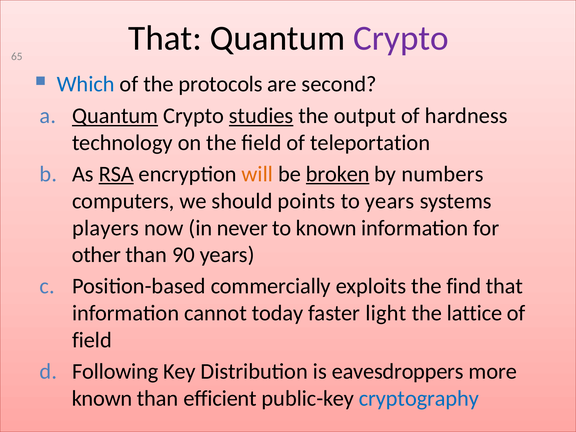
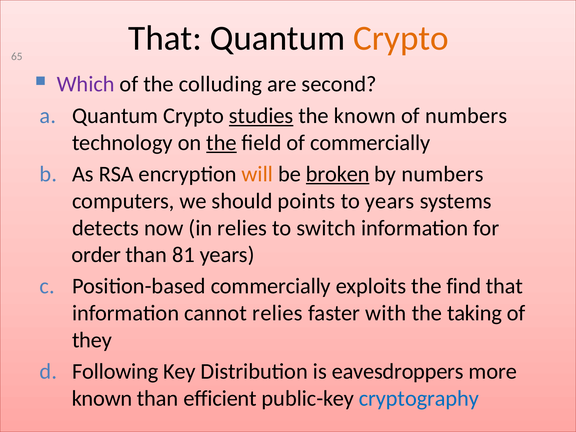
Crypto colour: purple -> orange (401, 38)
Which colour: blue -> purple (86, 84)
protocols: protocols -> colluding (220, 84)
Quantum underline: present -> none (115, 116)
the output: output -> known (365, 116)
of hardness: hardness -> numbers (466, 116)
the underline: none -> present (221, 143)
of teleportation: teleportation -> commercially (370, 143)
RSA underline: present -> none (116, 174)
players: players -> detects (106, 228)
in never: never -> relies (242, 228)
to known: known -> switch (326, 228)
other: other -> order (96, 255)
90: 90 -> 81 (183, 255)
cannot today: today -> relies (277, 313)
light: light -> with (386, 313)
lattice: lattice -> taking (475, 313)
field: field -> they (92, 340)
